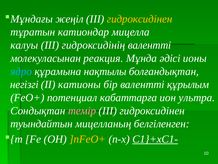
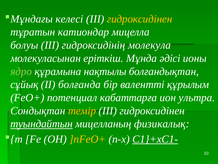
жеңіл: жеңіл -> келесі (69, 19)
калуы: калуы -> болуы (24, 45)
гидроксидінің валентті: валентті -> молекула (149, 45)
реакция: реакция -> еріткіш (103, 58)
ядро colour: light blue -> light green (21, 71)
негізгі: негізгі -> сұйық (24, 84)
катионы: катионы -> болғанда (79, 84)
темір colour: pink -> yellow (82, 110)
туындайтын underline: none -> present (41, 124)
белгіленген: белгіленген -> физикалық (162, 124)
